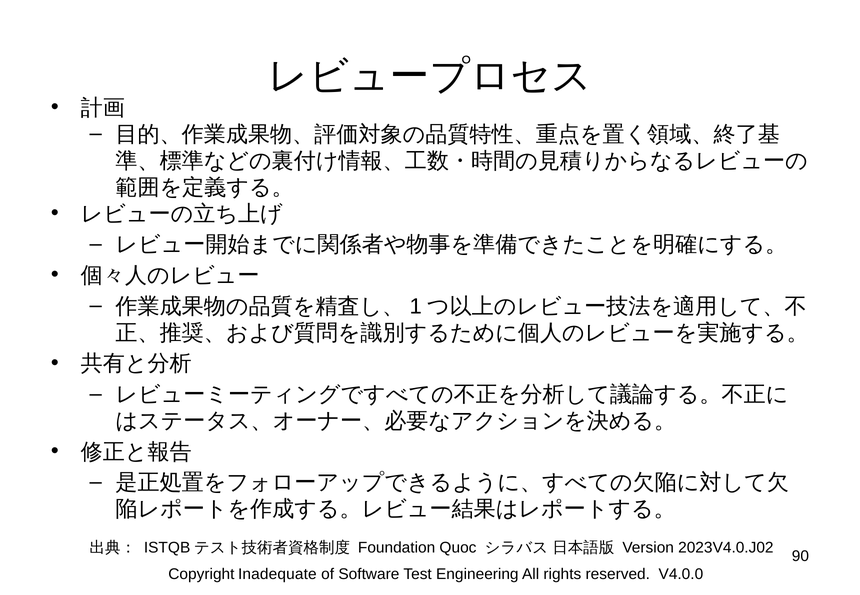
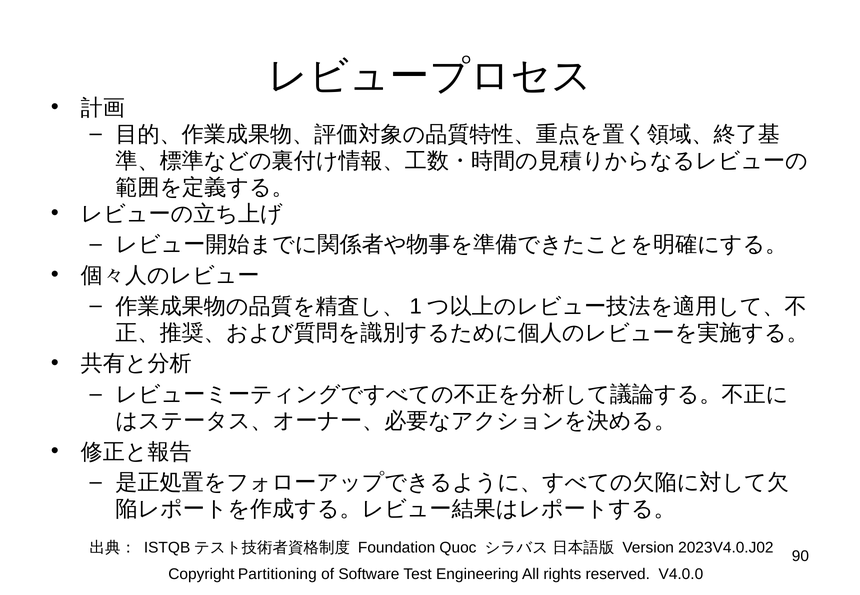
Inadequate: Inadequate -> Partitioning (277, 575)
